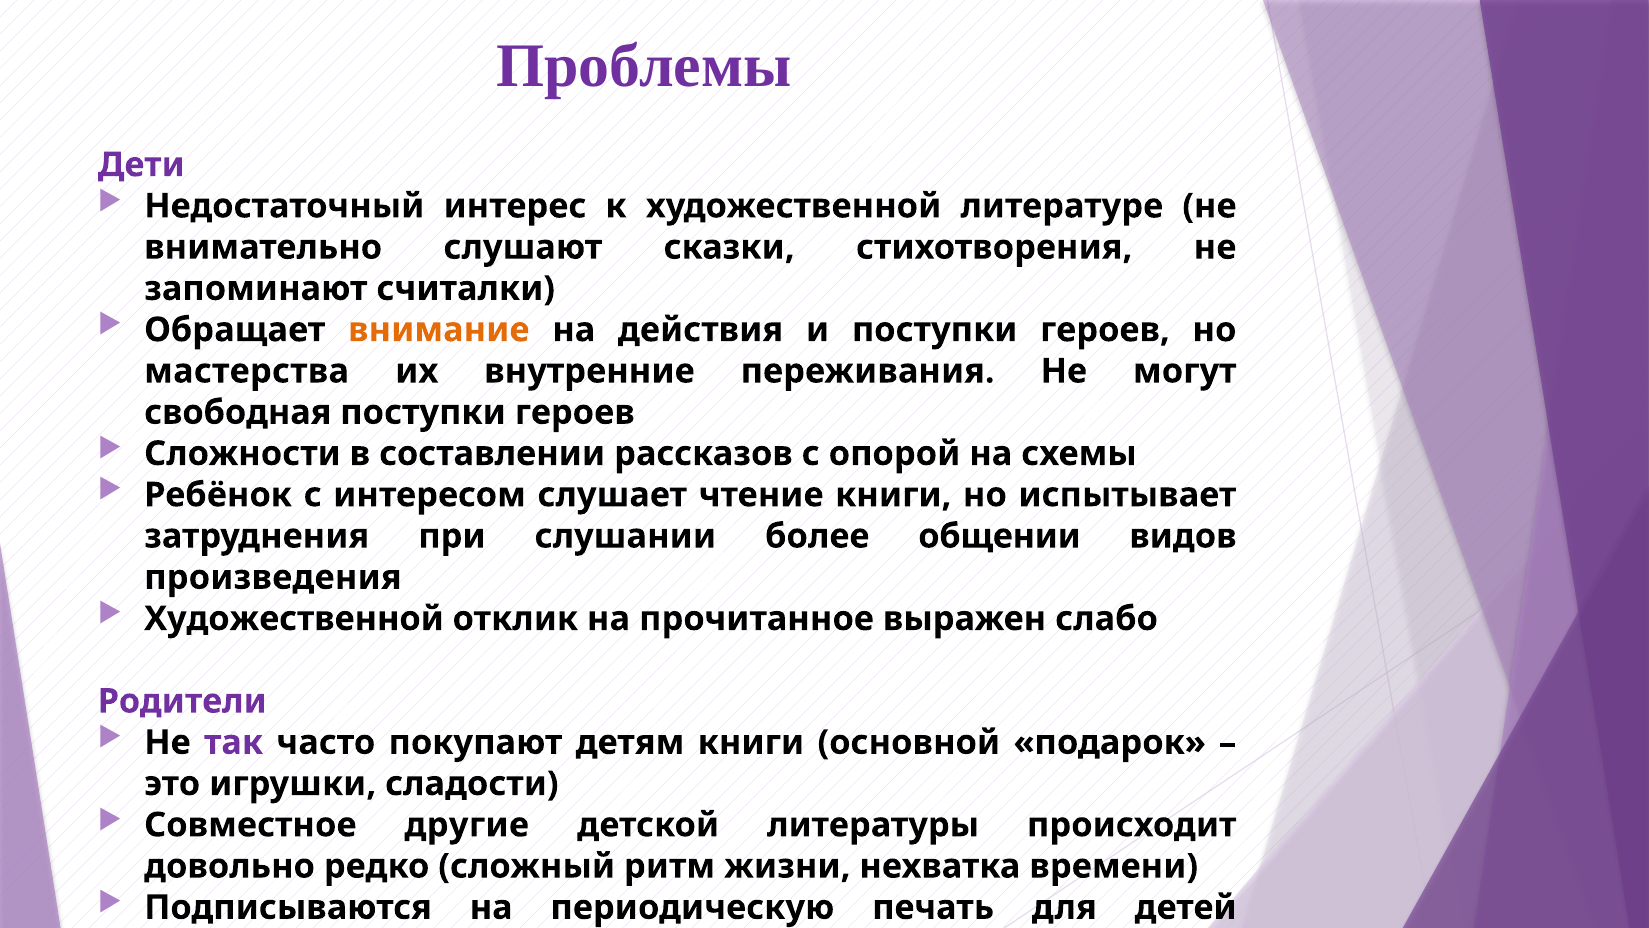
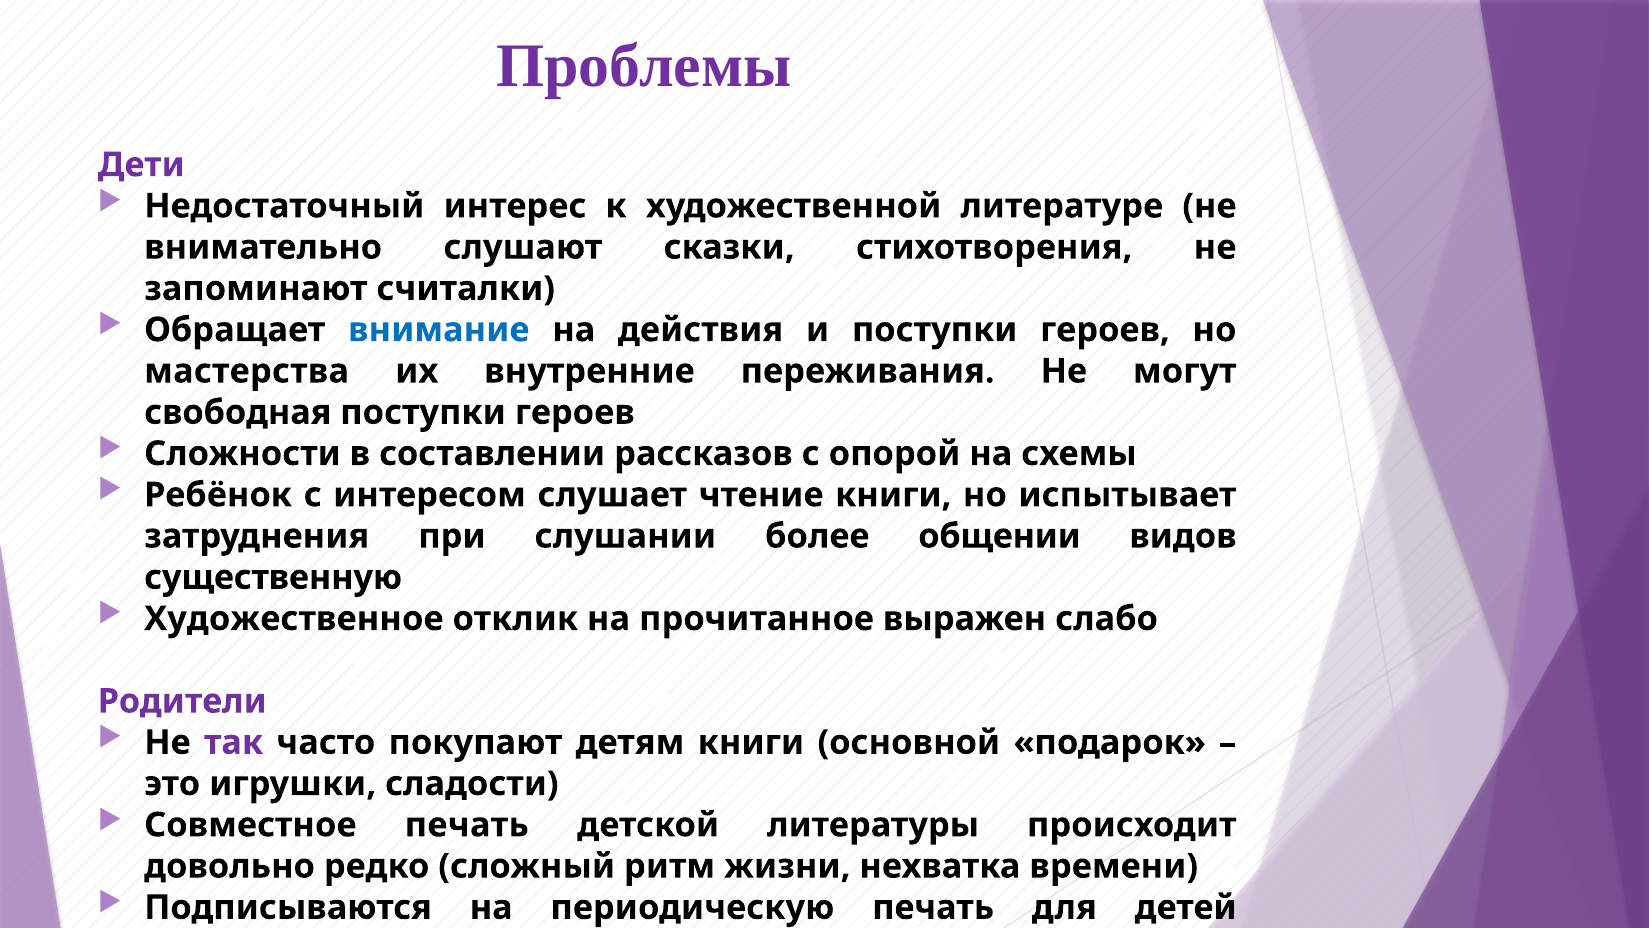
внимание colour: orange -> blue (439, 330)
произведения: произведения -> существенную (273, 577)
Художественной: Художественной -> Художественное (294, 618)
Совместное другие: другие -> печать (467, 825)
